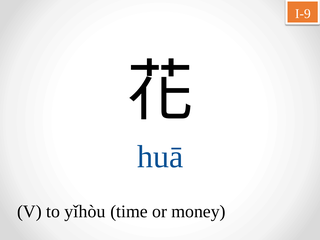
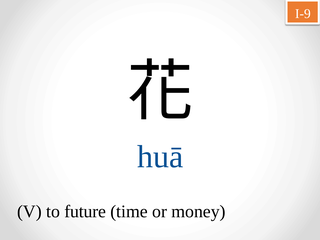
yǐhòu: yǐhòu -> future (85, 212)
